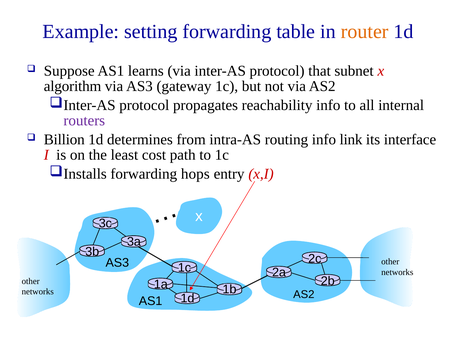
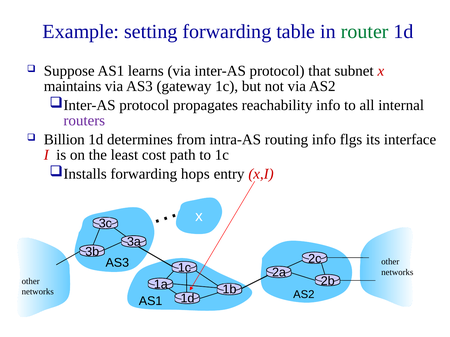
router colour: orange -> green (365, 32)
algorithm: algorithm -> maintains (73, 86)
link: link -> flgs (351, 140)
